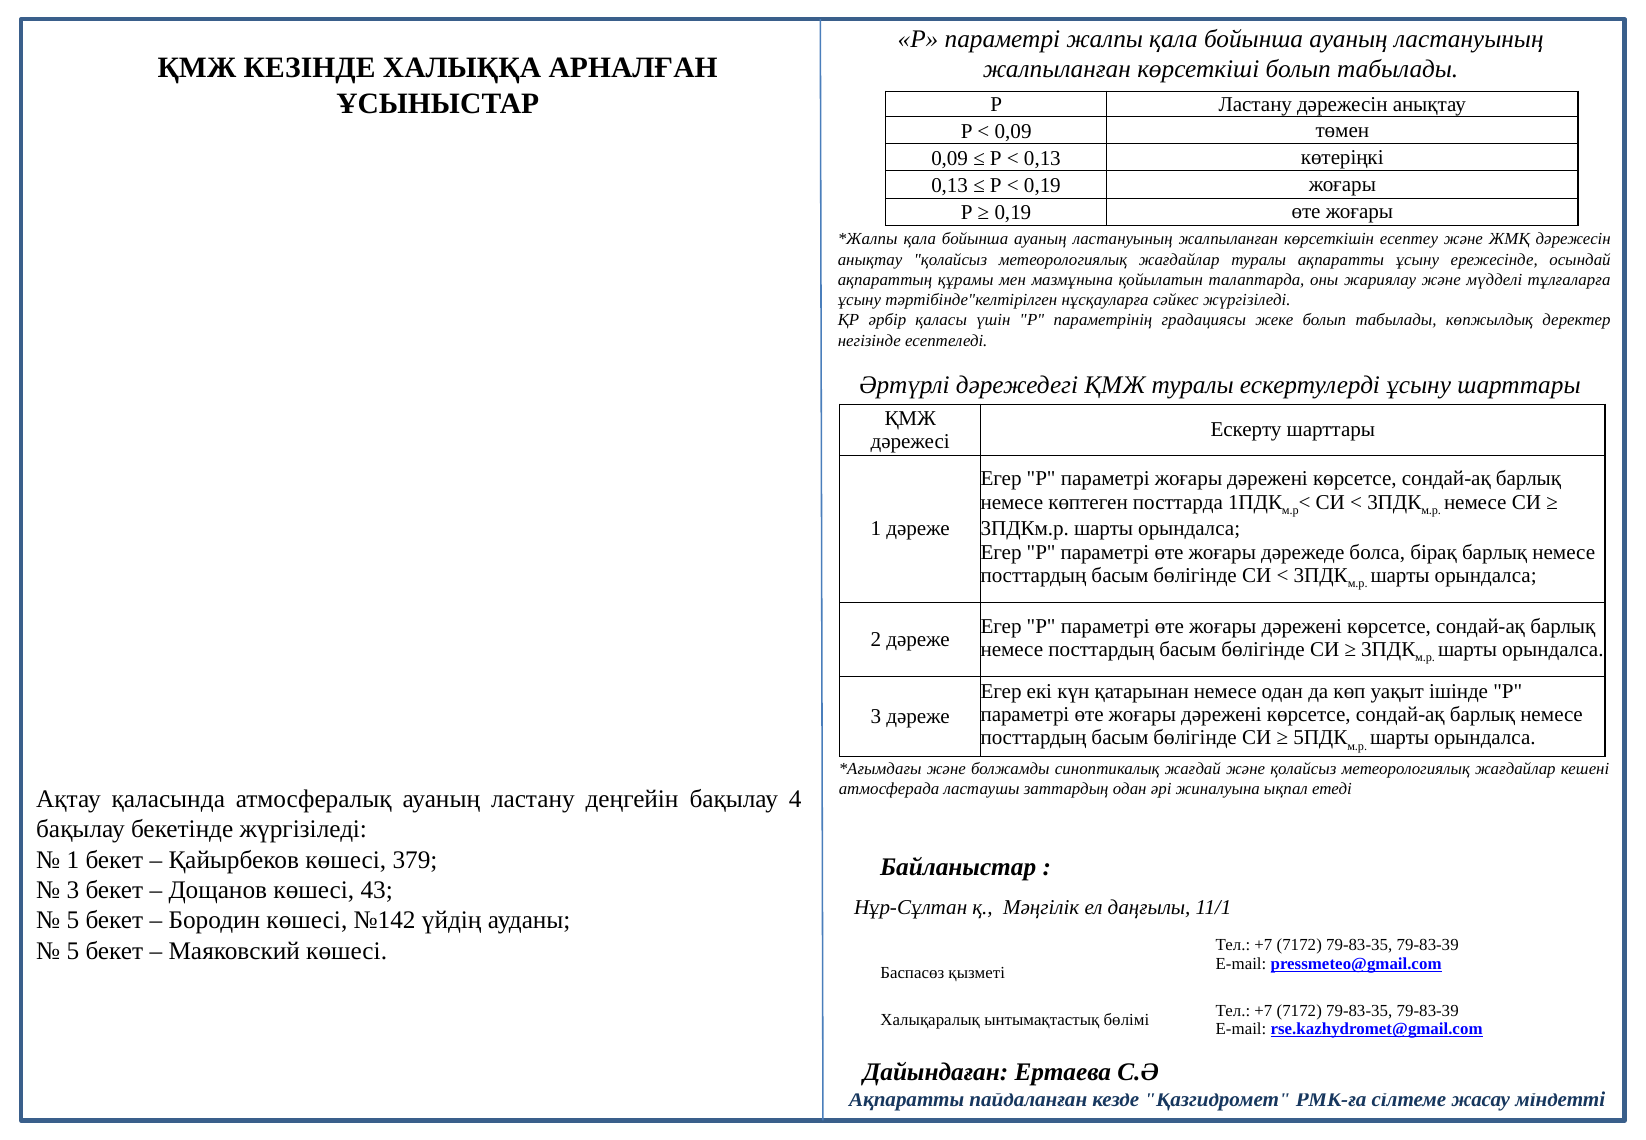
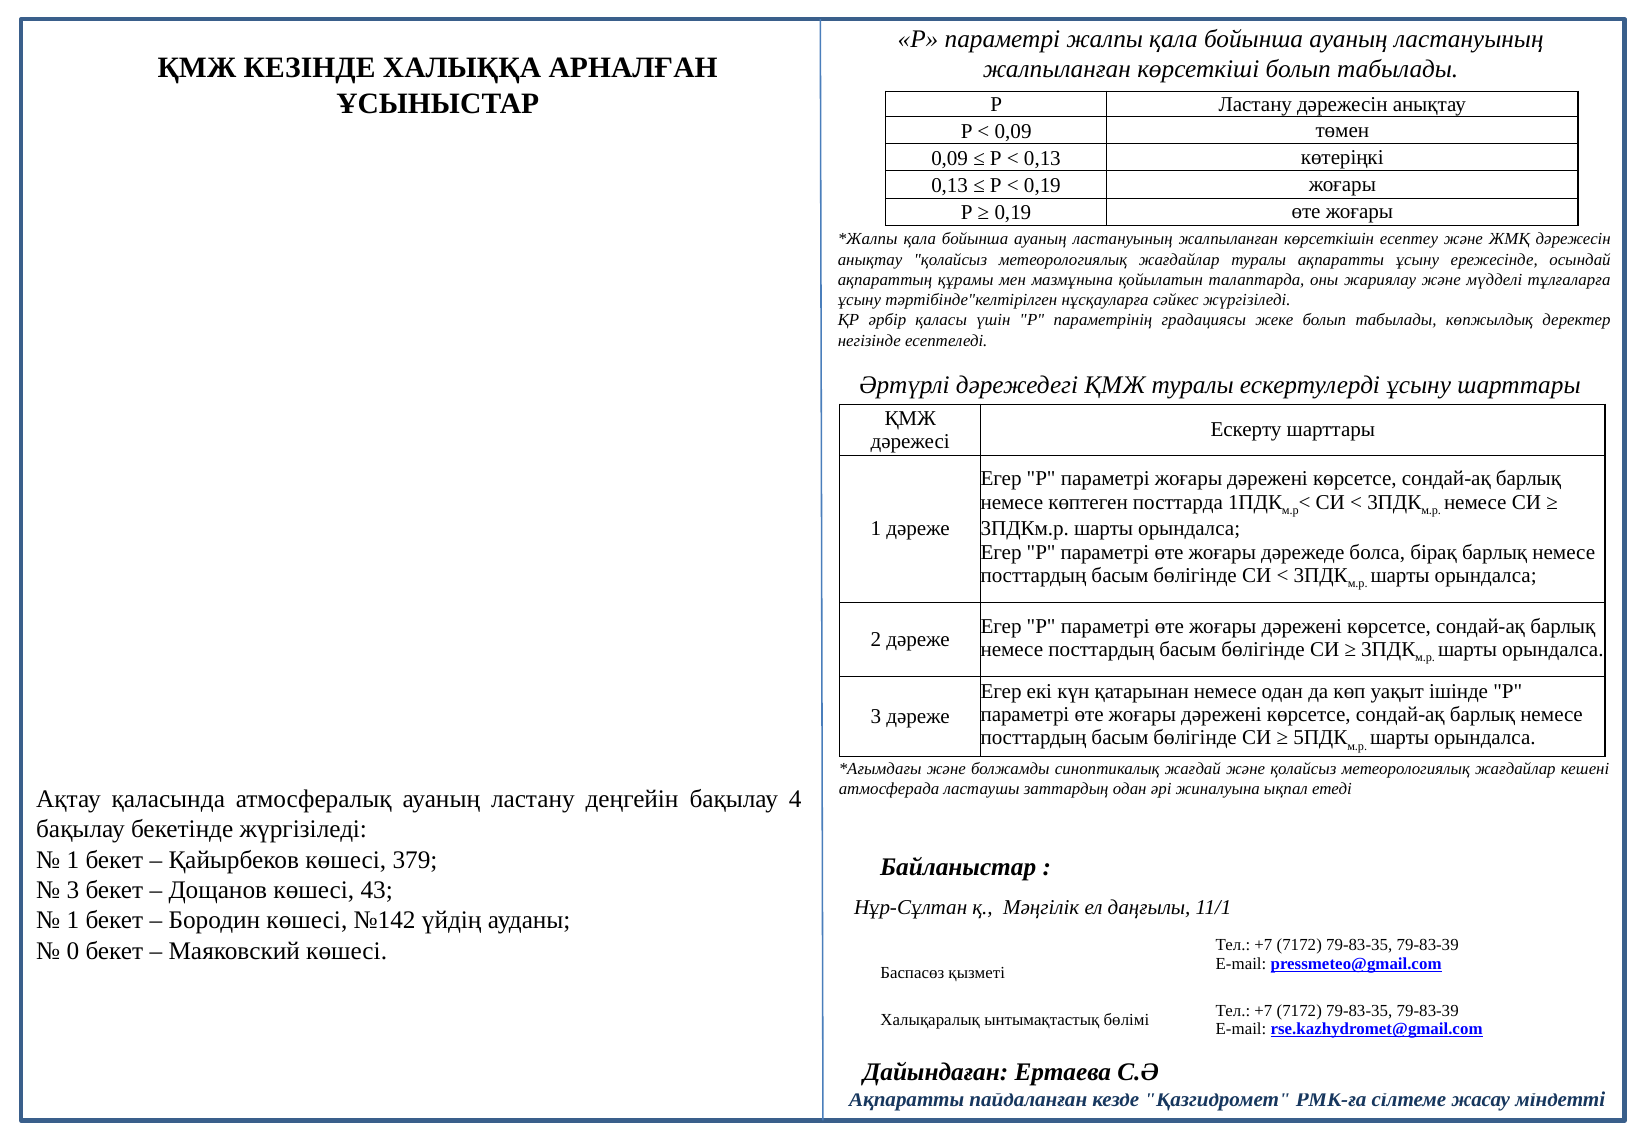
5: 5 -> 1 (73, 920)
5: 5 -> 0 (73, 951)
